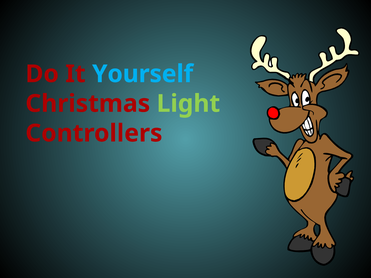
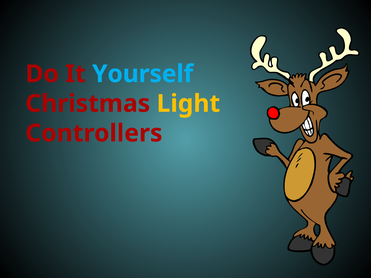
Light colour: light green -> yellow (188, 104)
